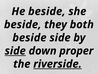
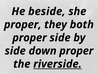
beside: beside -> proper (23, 24)
beside: beside -> proper (30, 37)
side underline: present -> none (15, 51)
